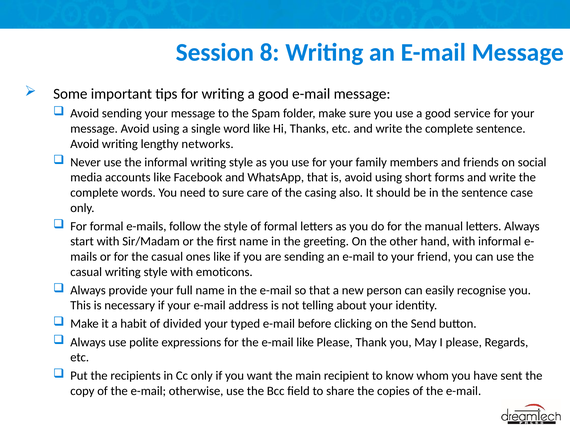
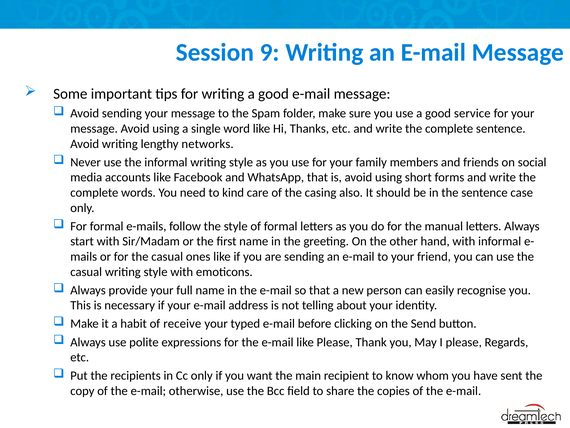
8: 8 -> 9 (270, 52)
to sure: sure -> kind (233, 192)
divided: divided -> receive (182, 323)
